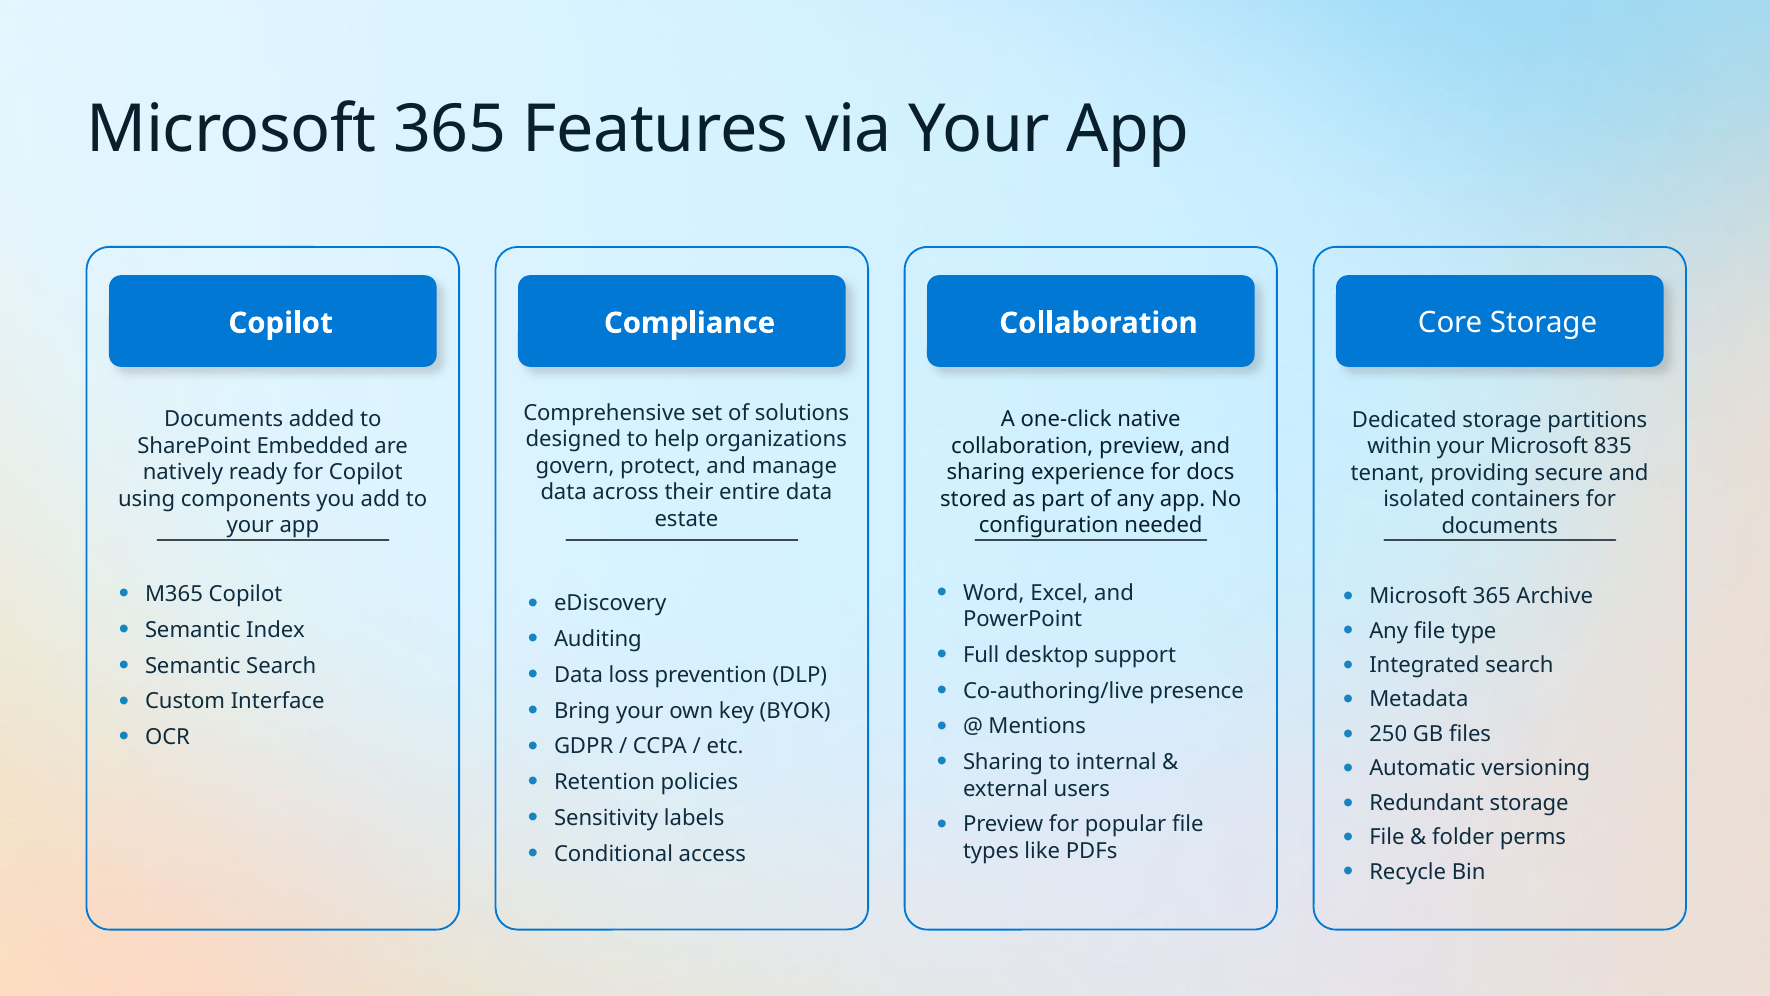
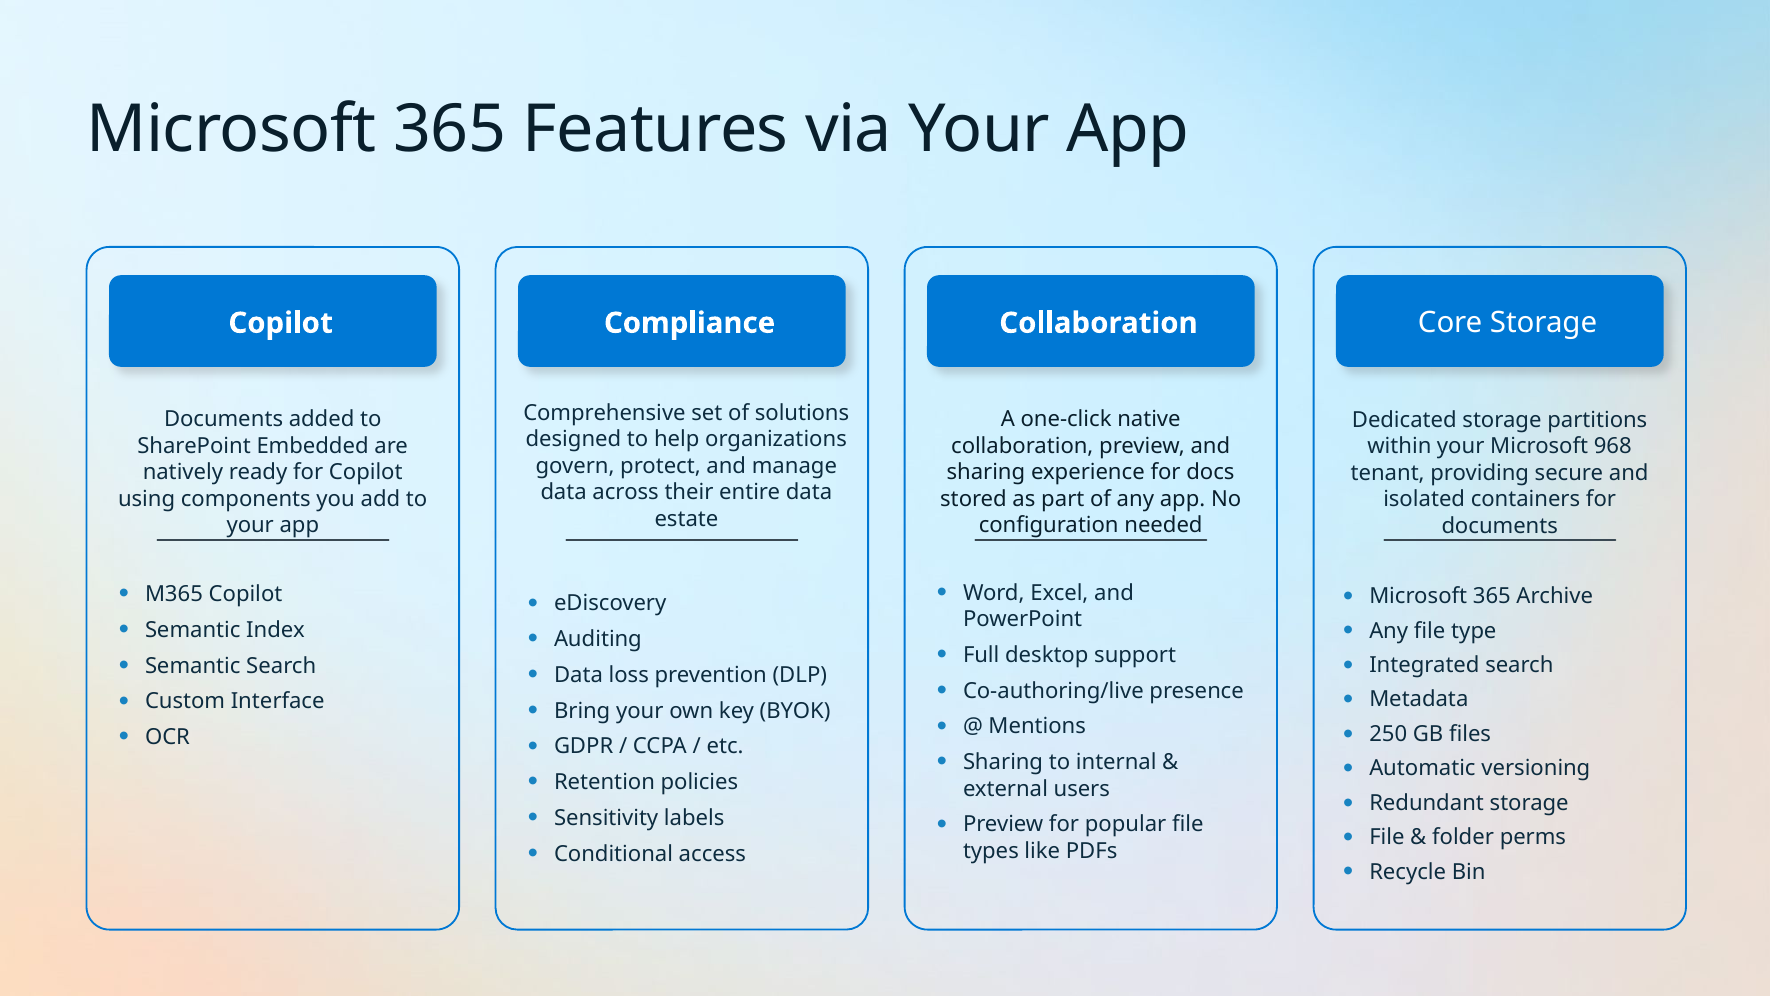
835: 835 -> 968 (1613, 446)
